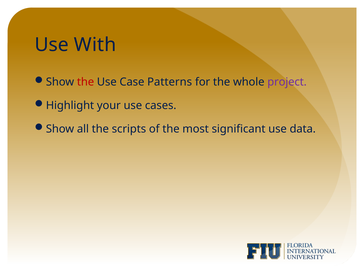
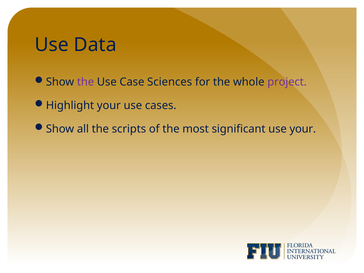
With: With -> Data (95, 45)
the colour: red -> purple (86, 82)
Patterns: Patterns -> Sciences (170, 82)
use data: data -> your (303, 129)
